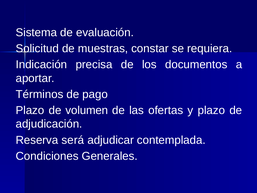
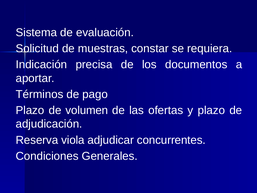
será: será -> viola (73, 140)
contemplada: contemplada -> concurrentes (171, 140)
